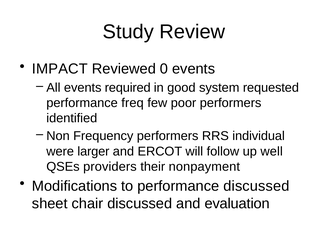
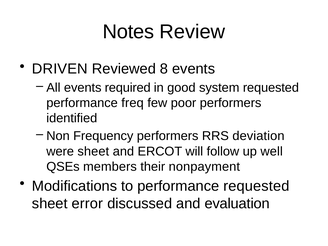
Study: Study -> Notes (128, 32)
IMPACT: IMPACT -> DRIVEN (60, 69)
0: 0 -> 8 (164, 69)
individual: individual -> deviation (258, 136)
were larger: larger -> sheet (93, 151)
providers: providers -> members (110, 167)
performance discussed: discussed -> requested (256, 186)
chair: chair -> error (87, 204)
